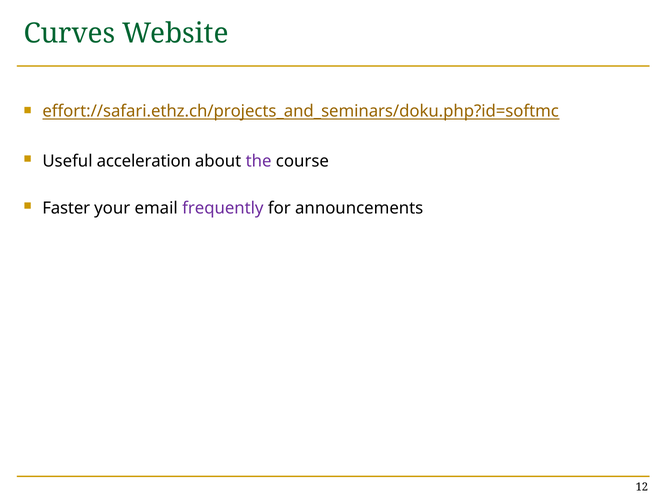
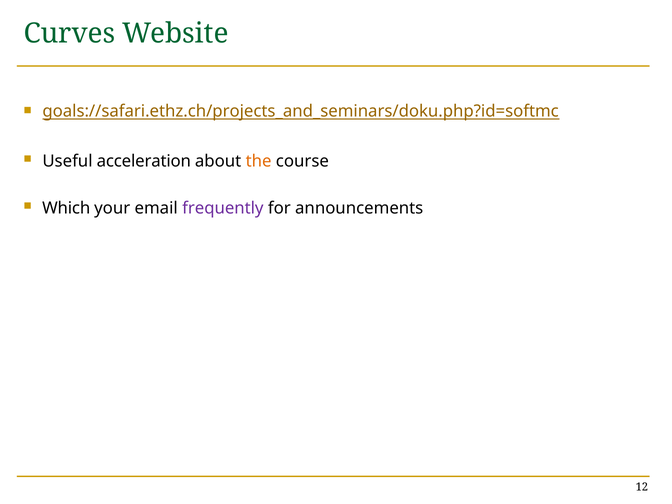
effort://safari.ethz.ch/projects_and_seminars/doku.php?id=softmc: effort://safari.ethz.ch/projects_and_seminars/doku.php?id=softmc -> goals://safari.ethz.ch/projects_and_seminars/doku.php?id=softmc (301, 111)
the colour: purple -> orange (259, 161)
Faster: Faster -> Which (66, 208)
